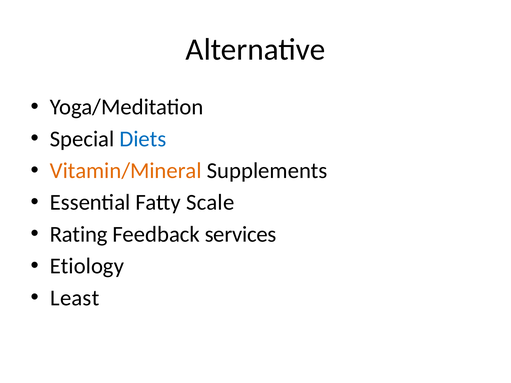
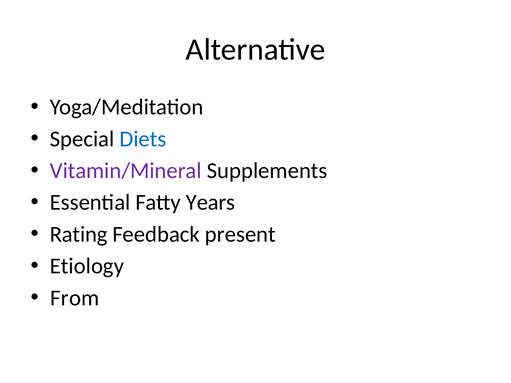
Vitamin/Mineral colour: orange -> purple (126, 171)
Scale: Scale -> Years (210, 203)
services: services -> present (240, 234)
Least: Least -> From (75, 298)
